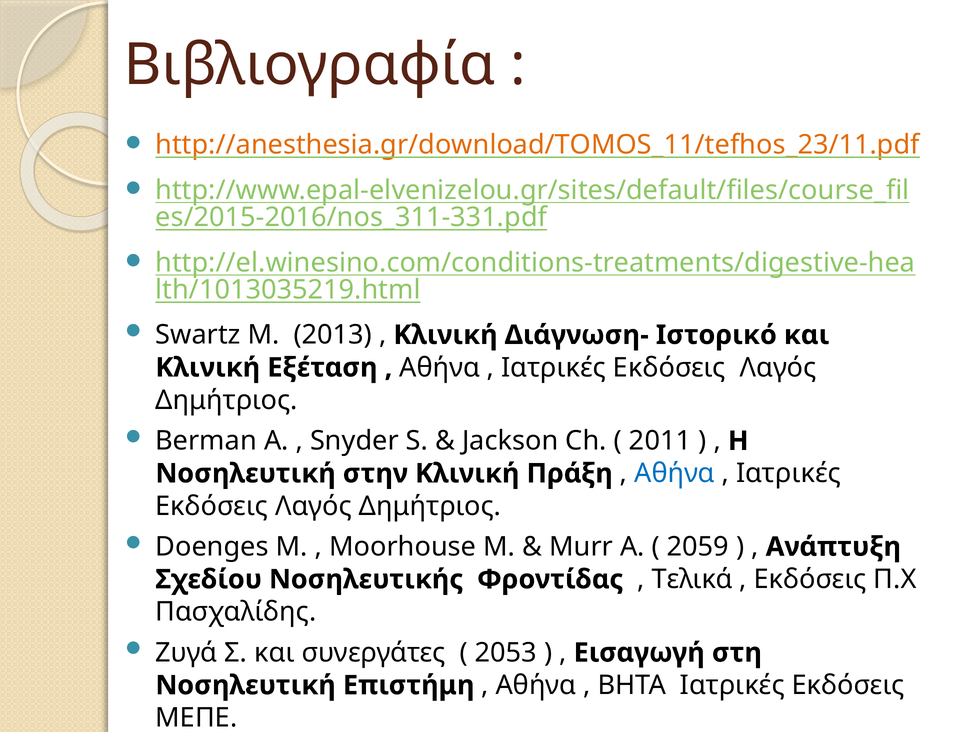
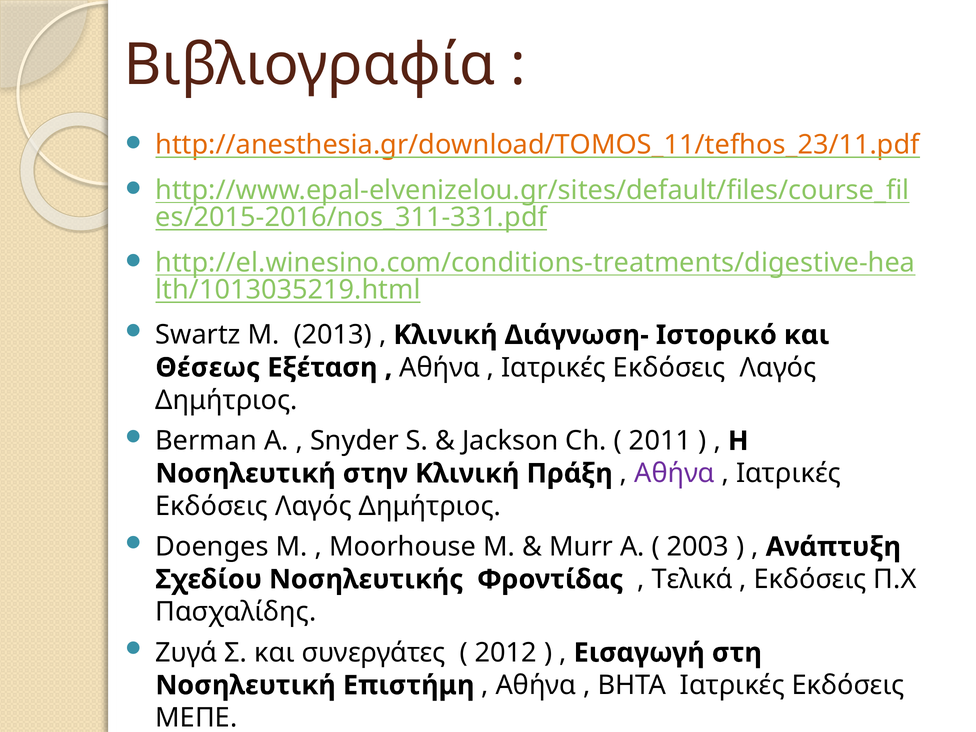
Κλινική: Κλινική -> Θέσεως (208, 368)
Αθήνα colour: blue -> purple (675, 474)
2059: 2059 -> 2003 (698, 547)
2053: 2053 -> 2012 (506, 653)
